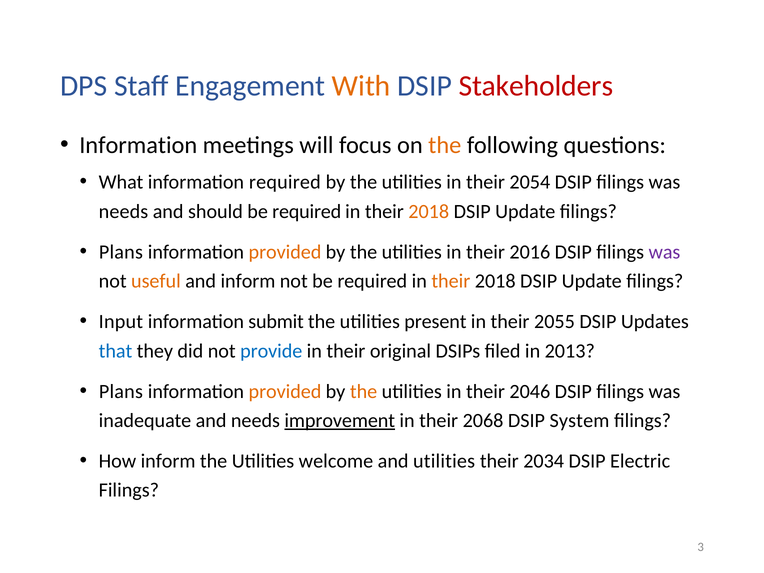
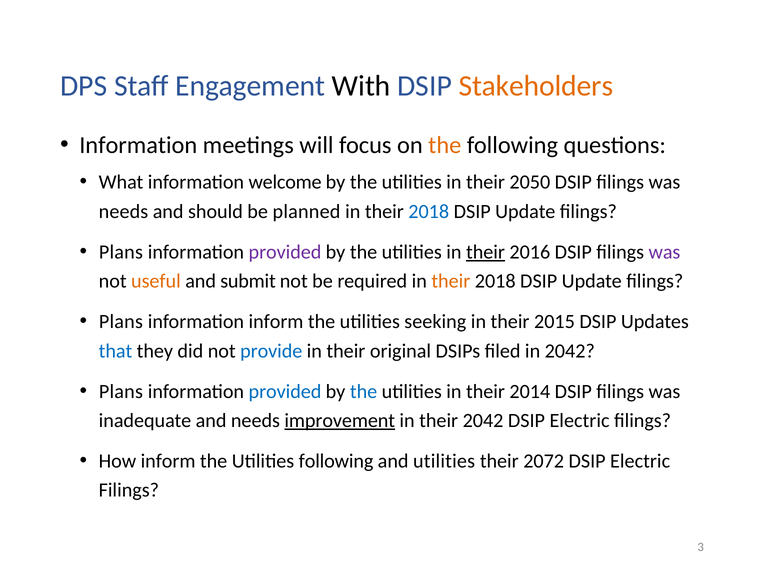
With colour: orange -> black (361, 86)
Stakeholders colour: red -> orange (536, 86)
information required: required -> welcome (285, 182)
2054: 2054 -> 2050 (530, 182)
should be required: required -> planned (307, 211)
2018 colour: orange -> blue (429, 211)
provided colour: orange -> purple (285, 252)
their underline: none -> present (486, 252)
and inform: inform -> submit (248, 281)
Input: Input -> Plans (121, 322)
information submit: submit -> inform (276, 322)
present: present -> seeking (435, 322)
2055: 2055 -> 2015 (554, 322)
in 2013: 2013 -> 2042 (570, 351)
provided colour: orange -> blue (285, 391)
the colour: orange -> blue (364, 391)
2046: 2046 -> 2014 (530, 391)
their 2068: 2068 -> 2042 (483, 421)
System: System -> Electric (580, 421)
Utilities welcome: welcome -> following (336, 461)
2034: 2034 -> 2072 (544, 461)
